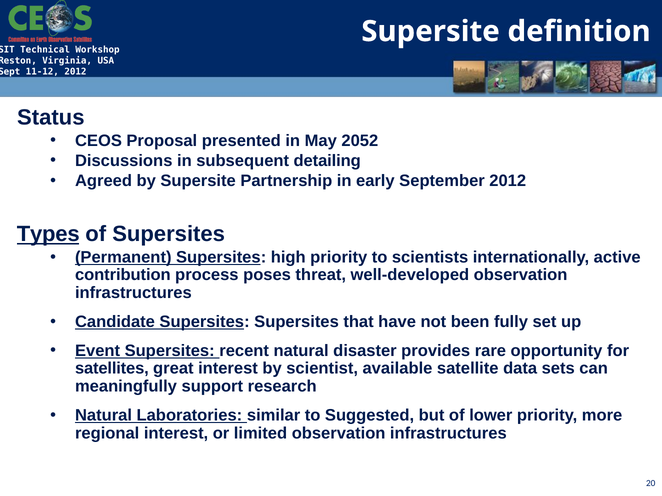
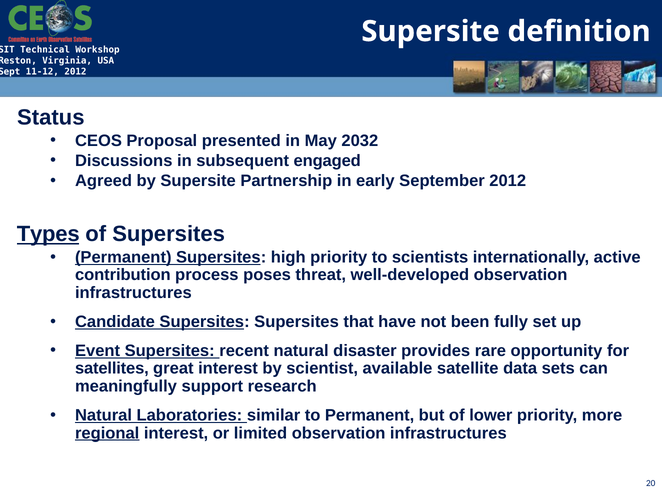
2052: 2052 -> 2032 (360, 141)
detailing: detailing -> engaged (327, 161)
to Suggested: Suggested -> Permanent (370, 416)
regional underline: none -> present (107, 434)
